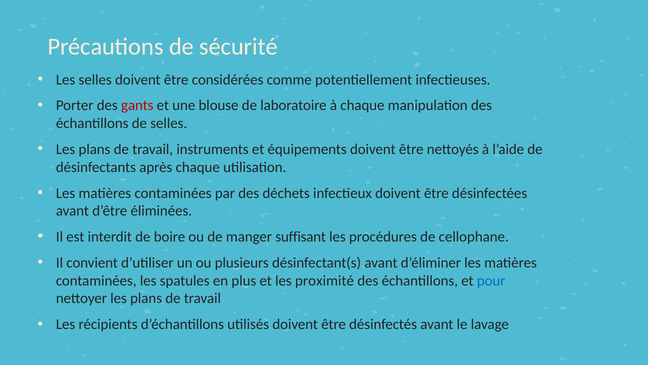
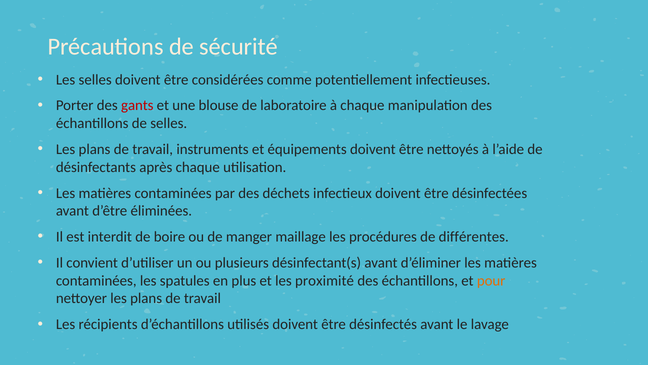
suffisant: suffisant -> maillage (301, 237)
cellophane: cellophane -> différentes (474, 237)
pour colour: blue -> orange (491, 280)
